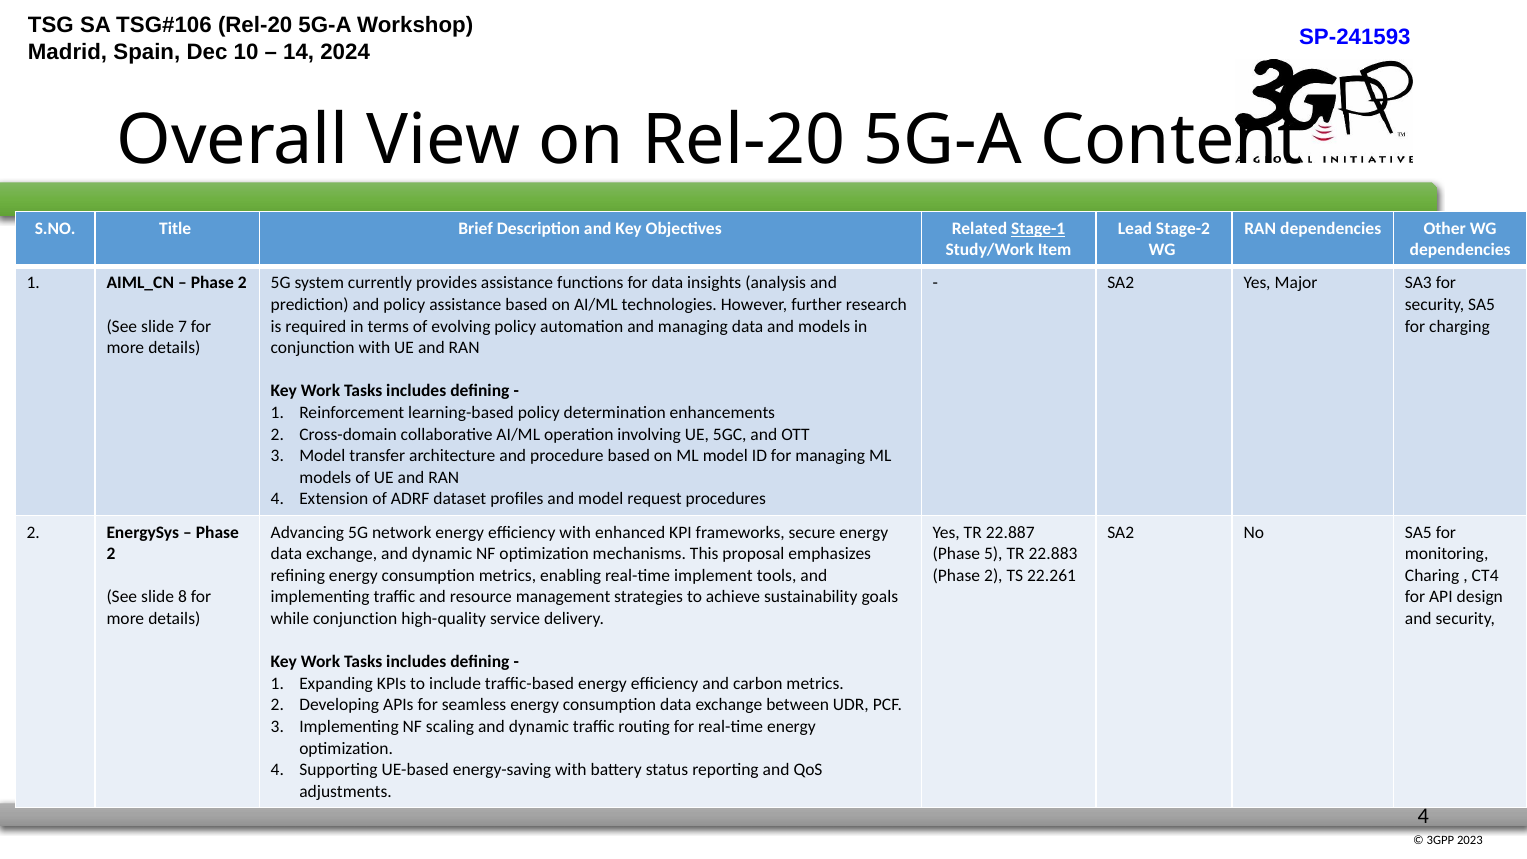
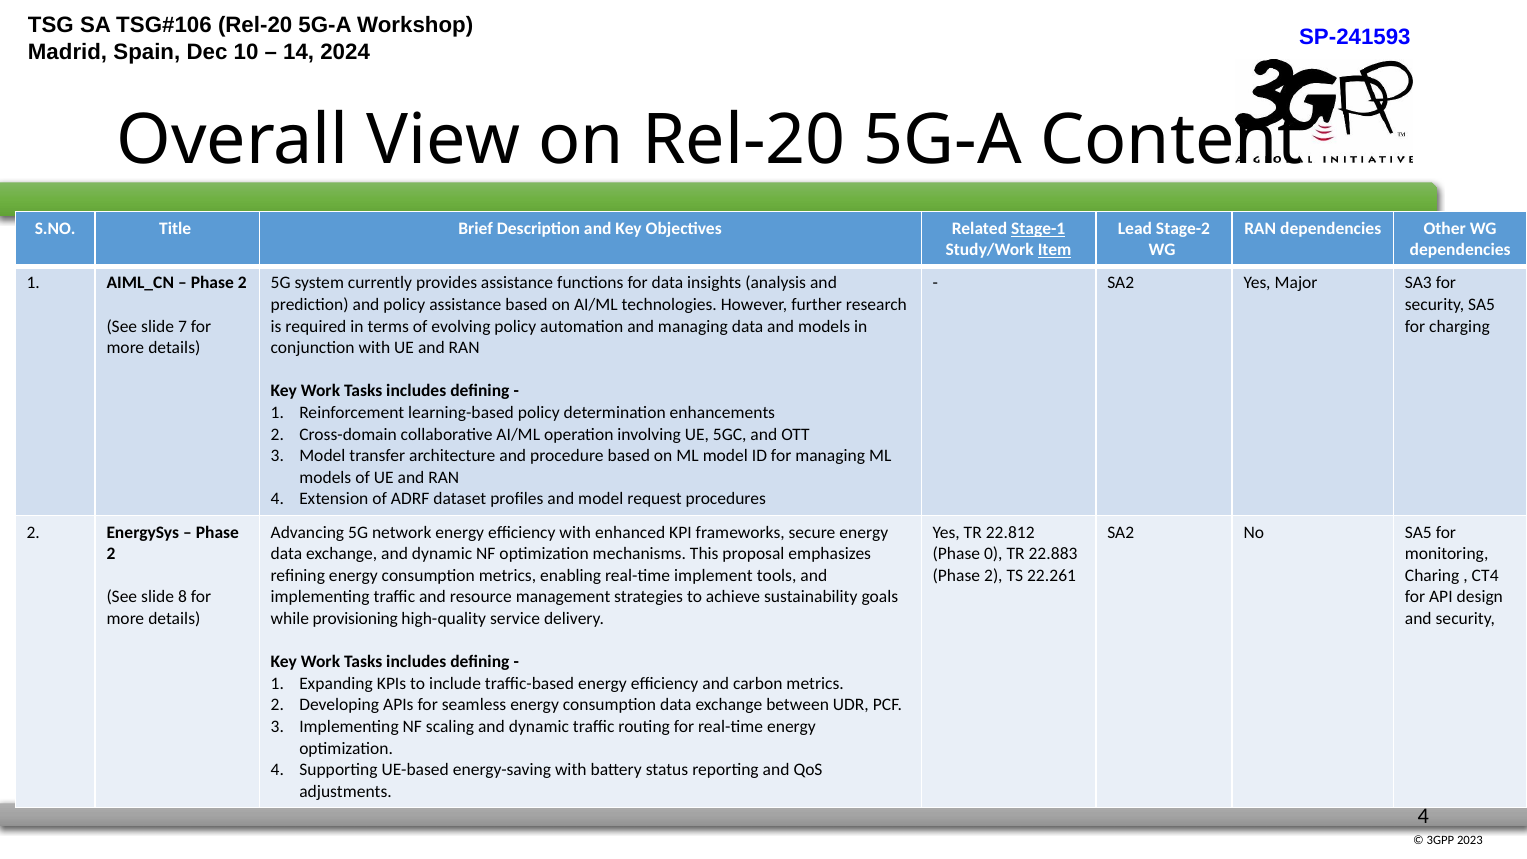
Item underline: none -> present (1055, 250)
22.887: 22.887 -> 22.812 (1010, 532)
5: 5 -> 0 (993, 554)
while conjunction: conjunction -> provisioning (355, 619)
